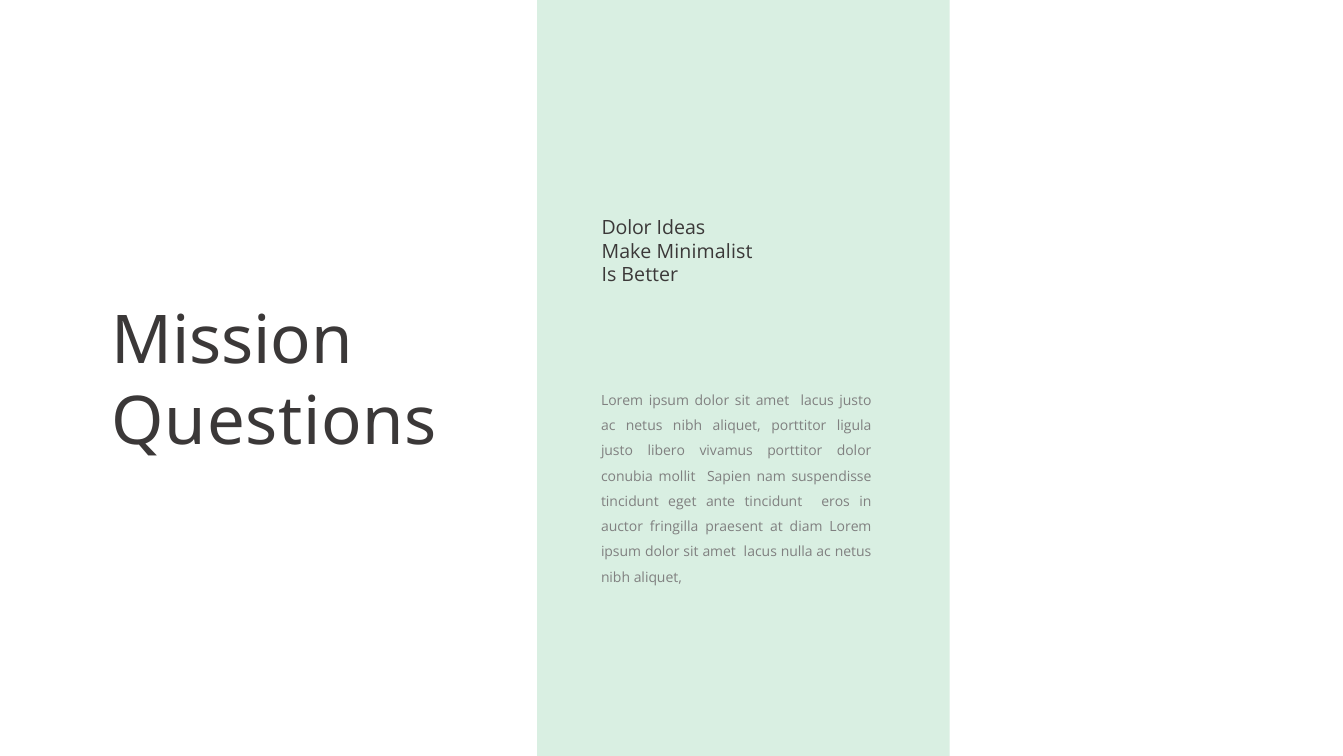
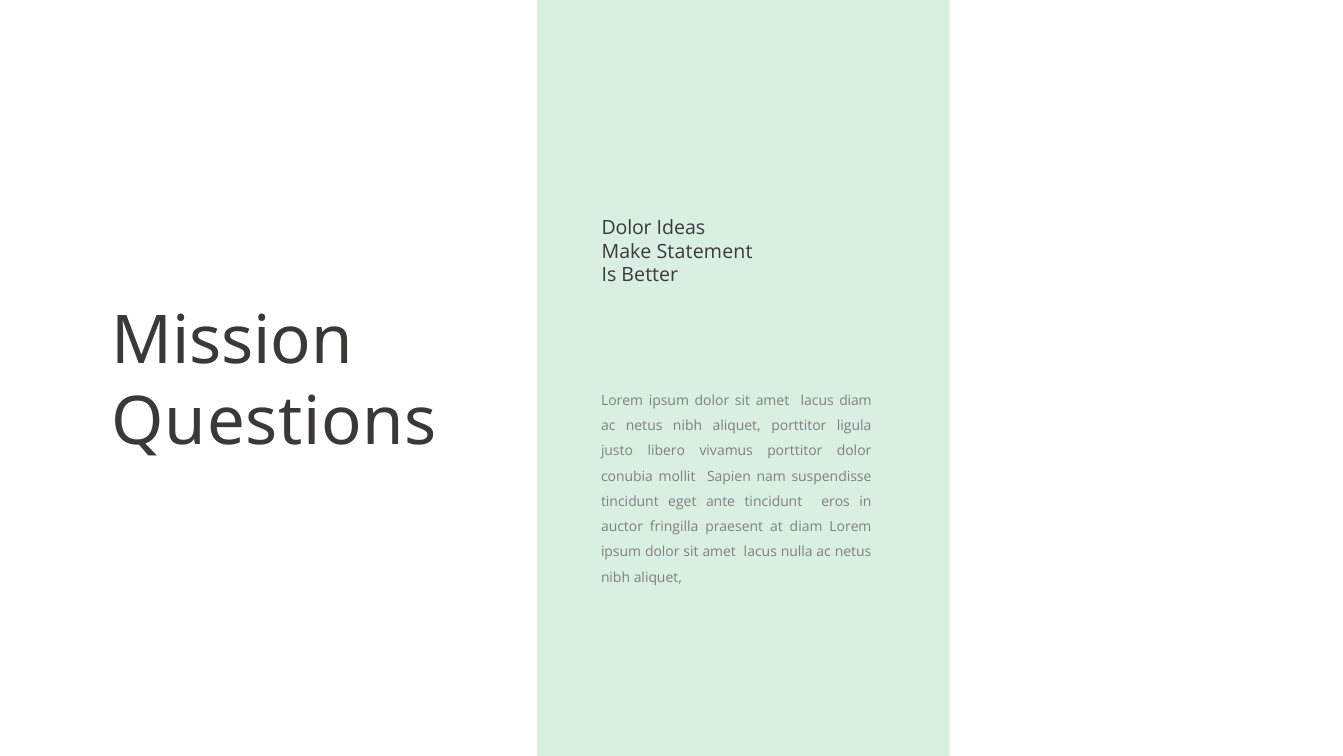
Minimalist: Minimalist -> Statement (705, 251)
lacus justo: justo -> diam (855, 400)
